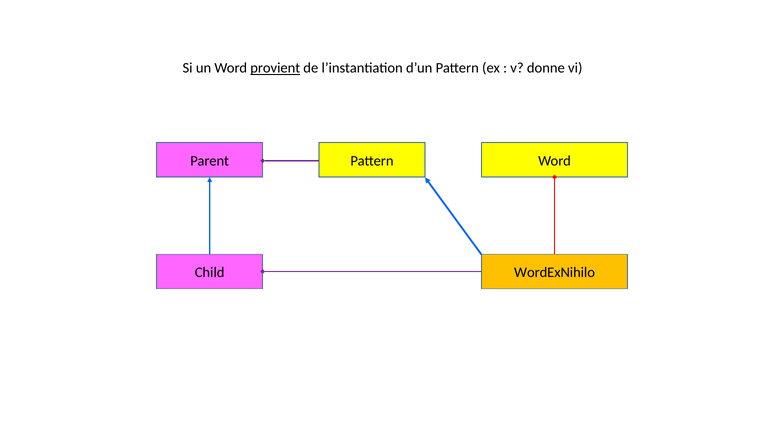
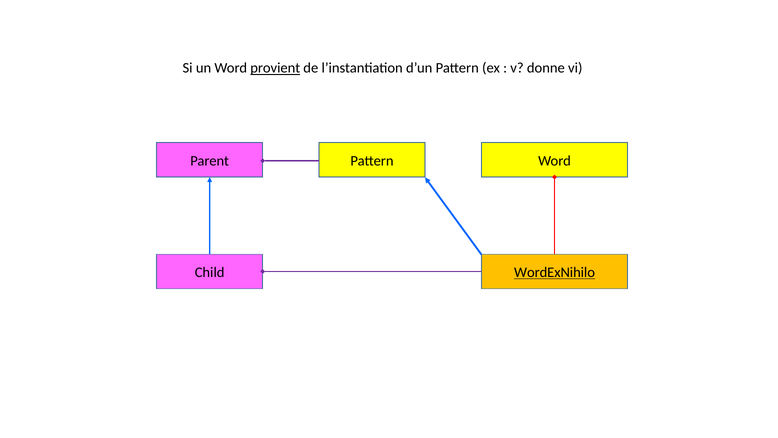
WordExNihilo underline: none -> present (555, 272)
